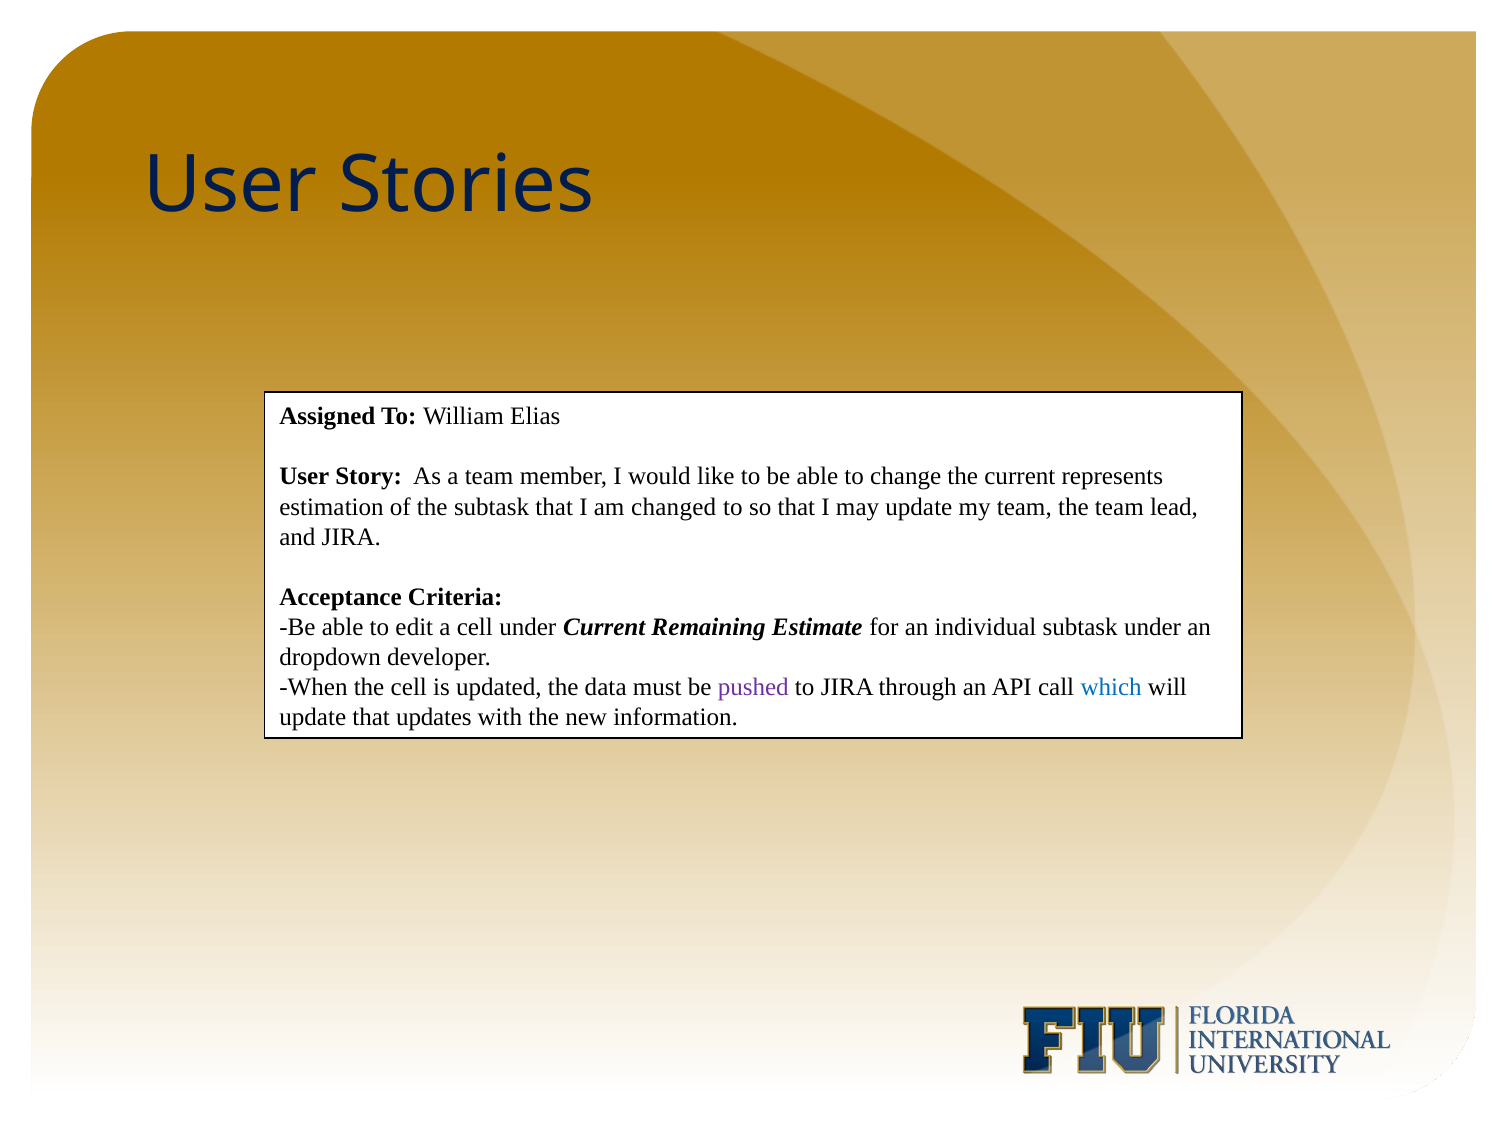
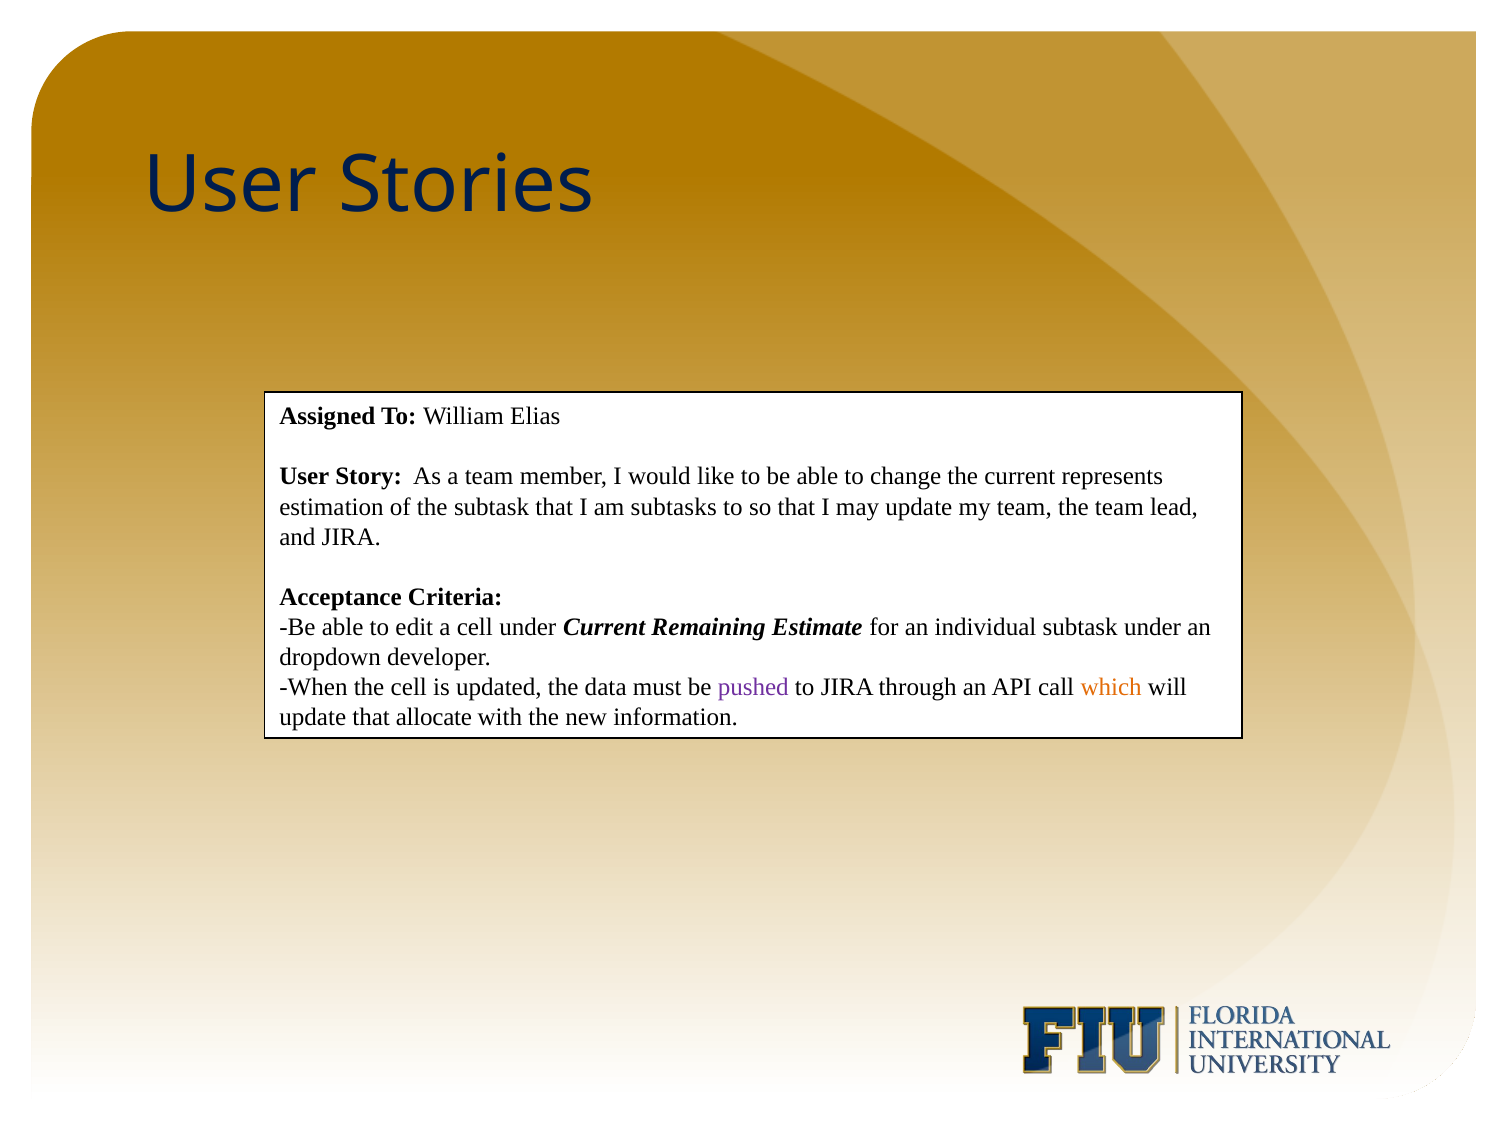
changed: changed -> subtasks (674, 507)
which colour: blue -> orange (1111, 688)
updates: updates -> allocate (434, 718)
